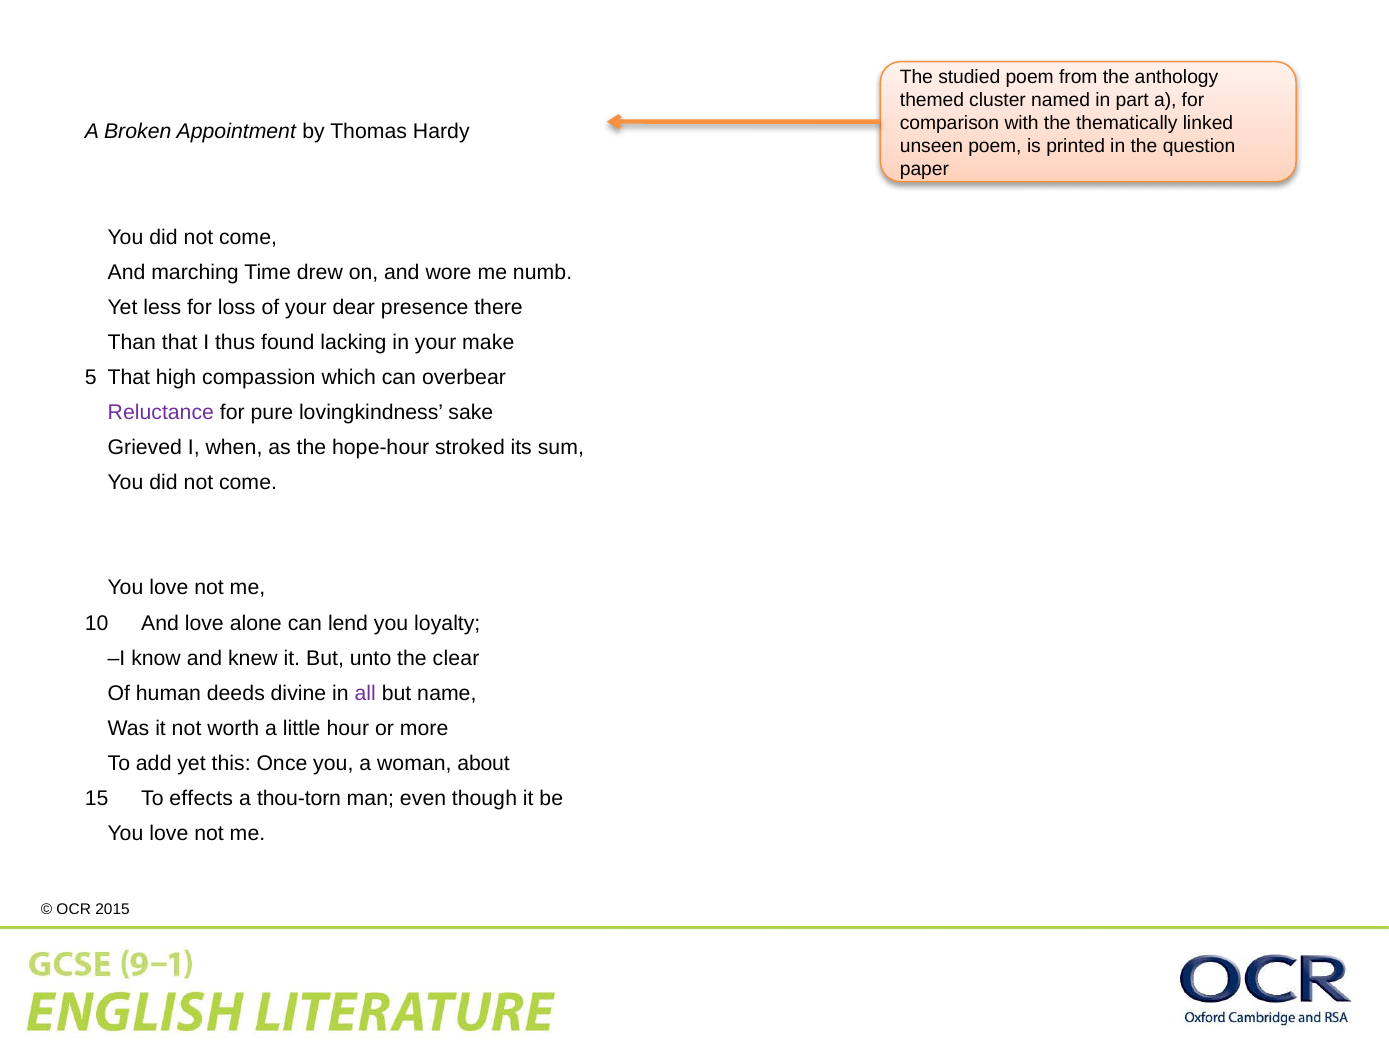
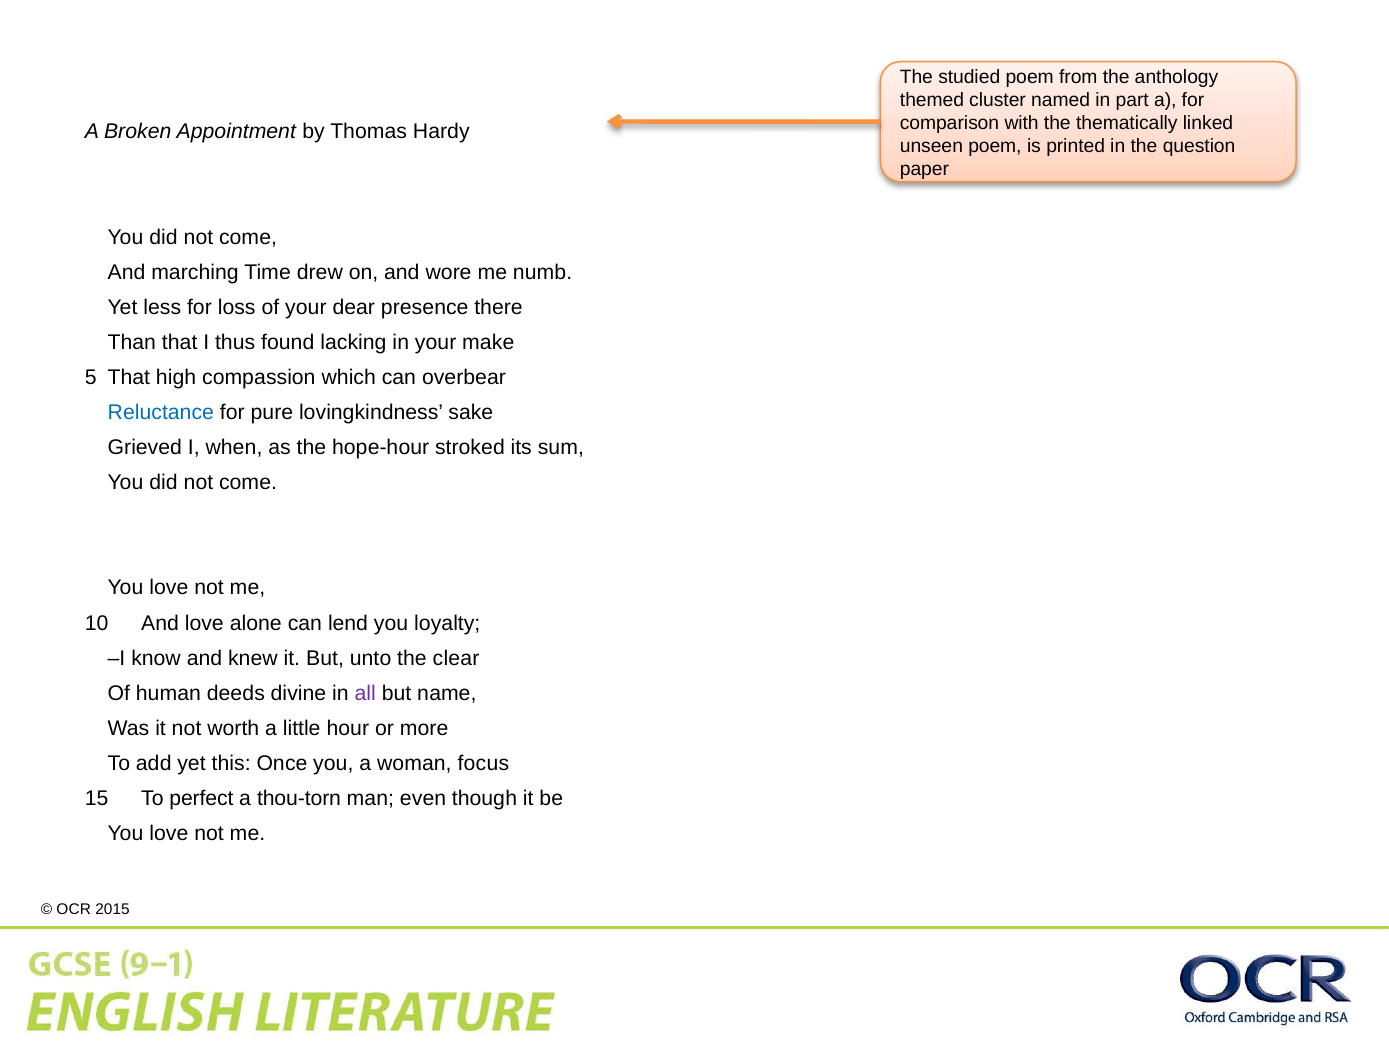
Reluctance colour: purple -> blue (161, 413)
about: about -> focus (483, 764)
effects: effects -> perfect (201, 799)
